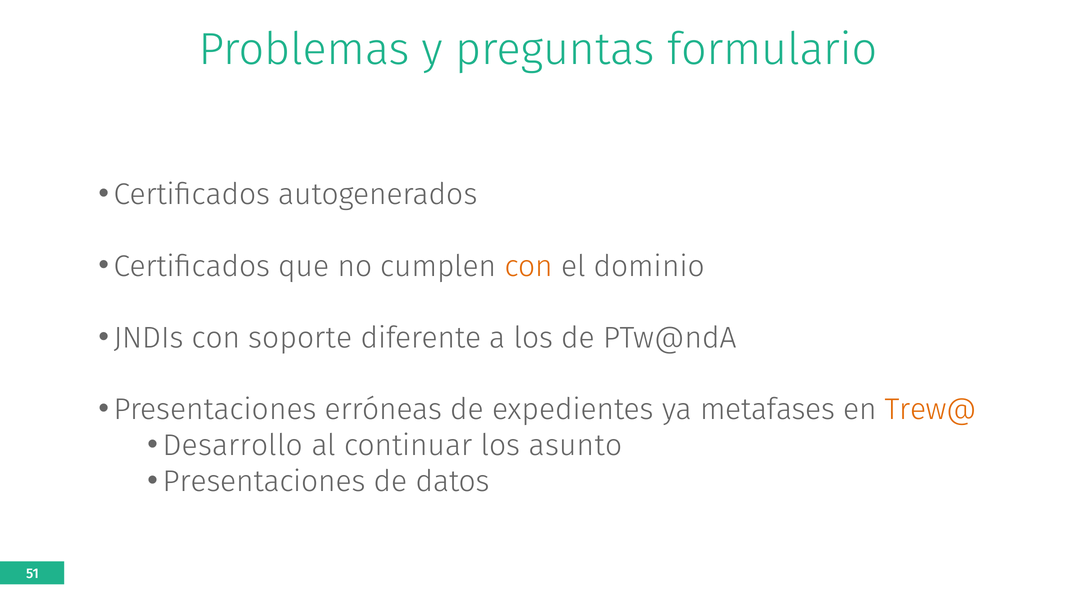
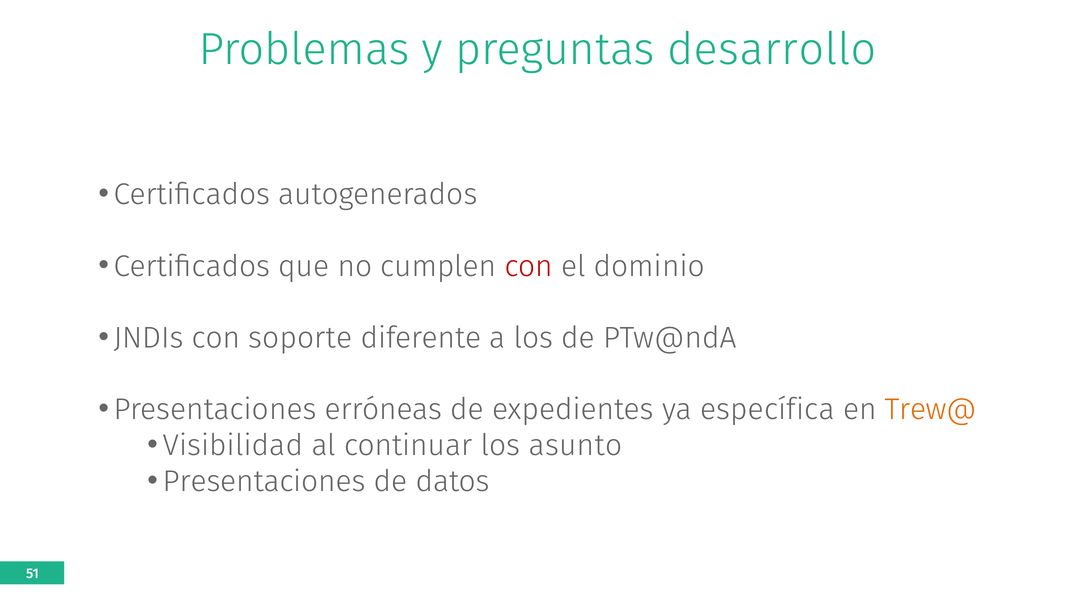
formulario: formulario -> desarrollo (772, 50)
con colour: orange -> red (529, 266)
metafases: metafases -> específica (767, 410)
Desarrollo: Desarrollo -> Visibilidad (233, 446)
